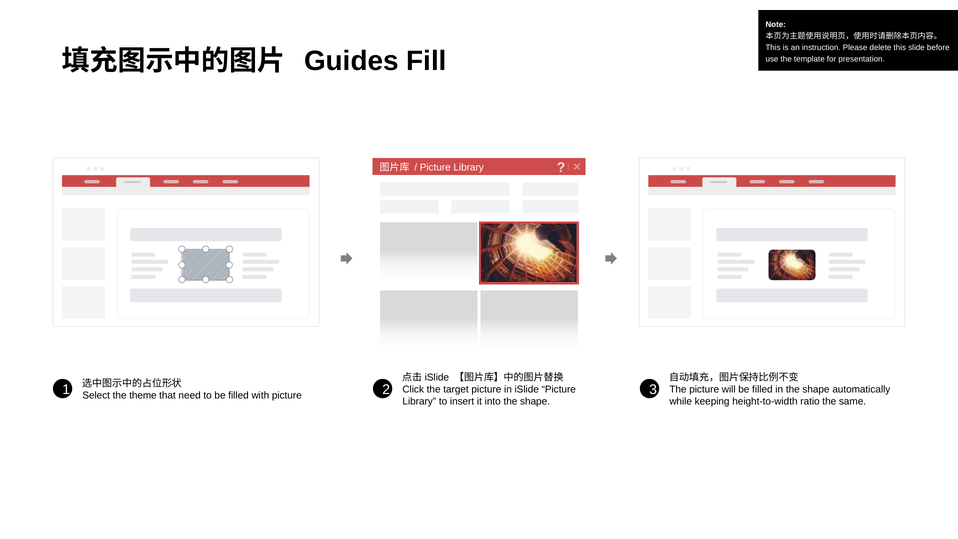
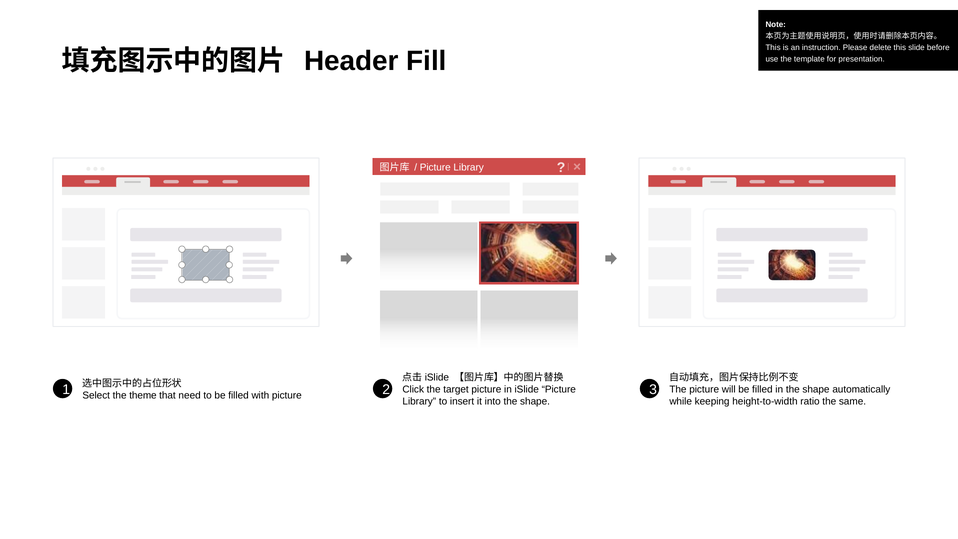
Guides: Guides -> Header (352, 61)
